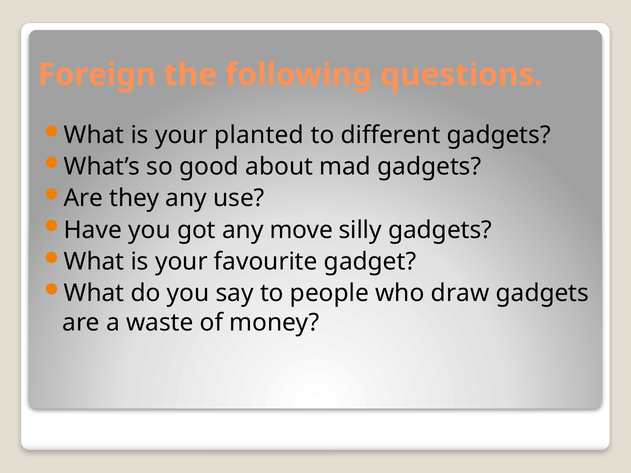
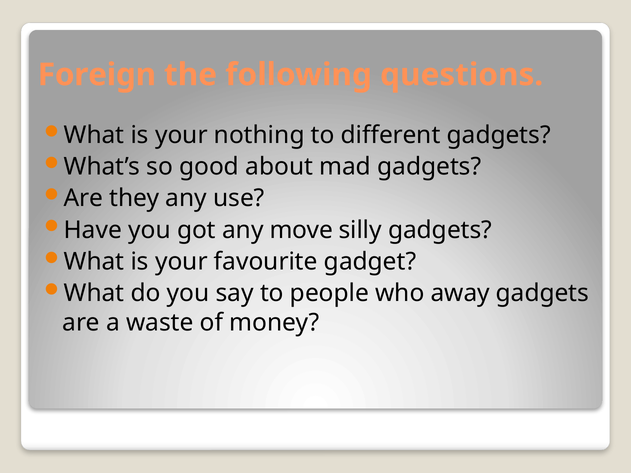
planted: planted -> nothing (259, 135)
draw: draw -> away (460, 293)
